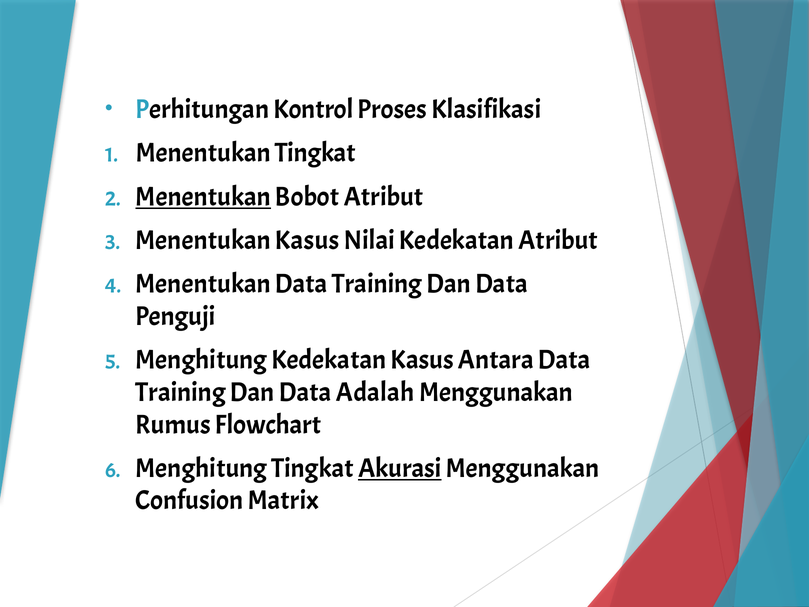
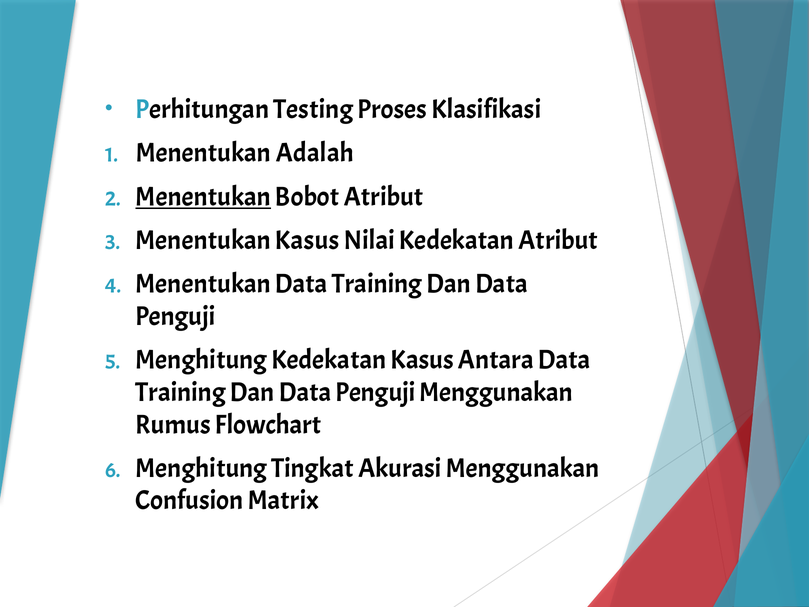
Kontrol: Kontrol -> Testing (313, 109)
Menentukan Tingkat: Tingkat -> Adalah (315, 153)
Adalah: Adalah -> Penguji (375, 392)
Akurasi underline: present -> none (400, 468)
